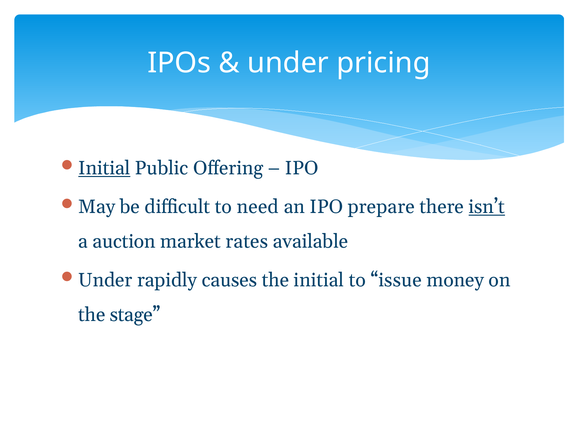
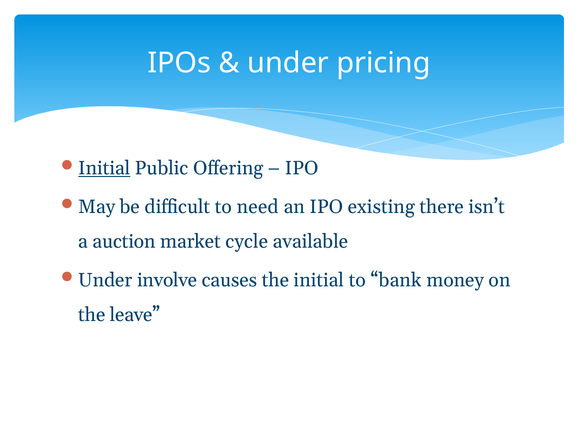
prepare: prepare -> existing (381, 207)
isn’t underline: present -> none (487, 207)
rates: rates -> cycle (247, 241)
rapidly: rapidly -> involve (167, 280)
issue: issue -> bank (396, 280)
stage: stage -> leave (135, 314)
